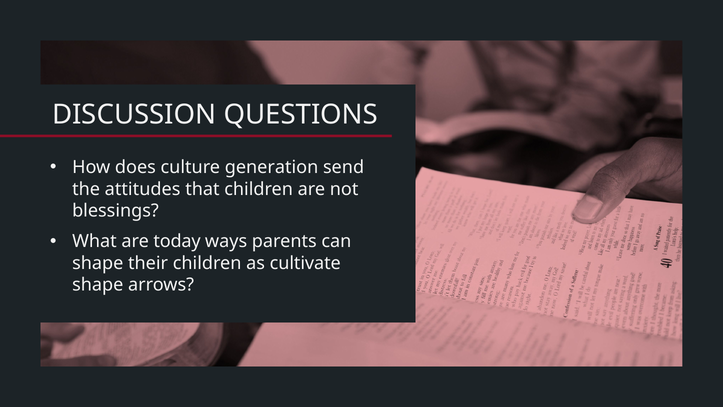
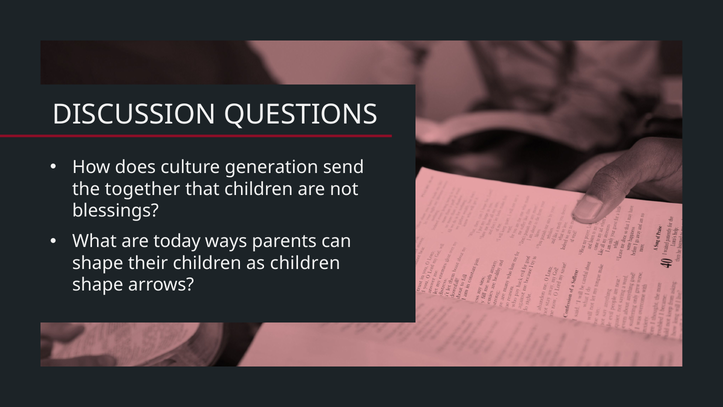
attitudes: attitudes -> together (143, 189)
as cultivate: cultivate -> children (305, 263)
